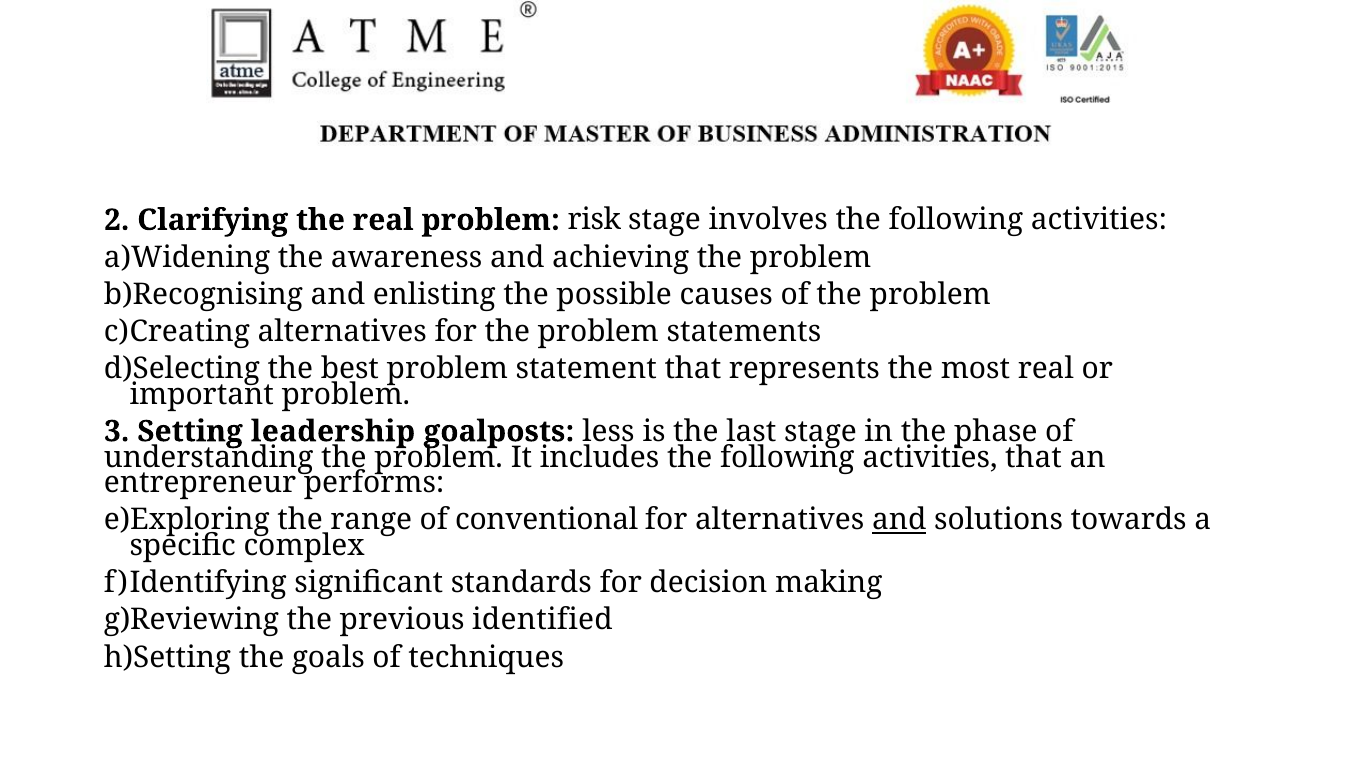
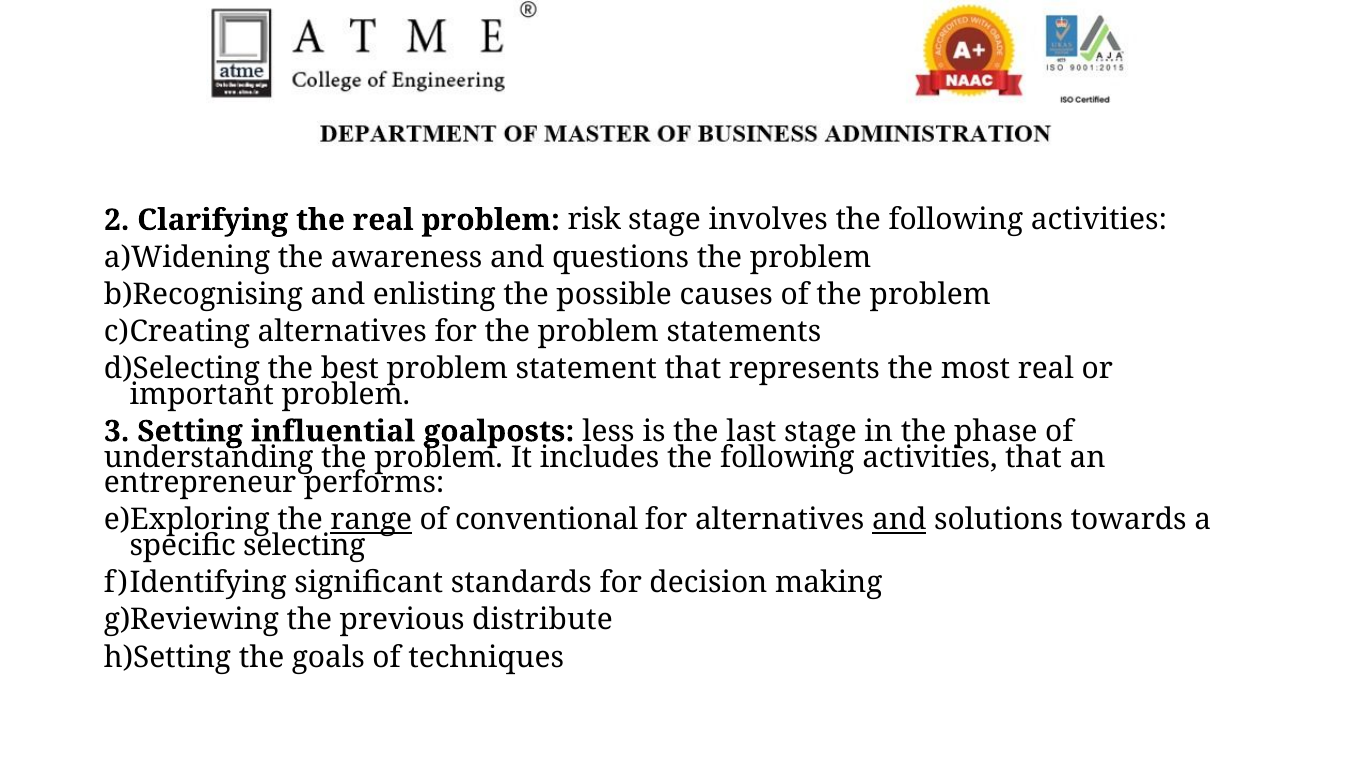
achieving: achieving -> questions (621, 257)
leadership: leadership -> influential (333, 432)
range underline: none -> present (371, 520)
complex: complex -> selecting (304, 546)
identified: identified -> distribute (542, 620)
